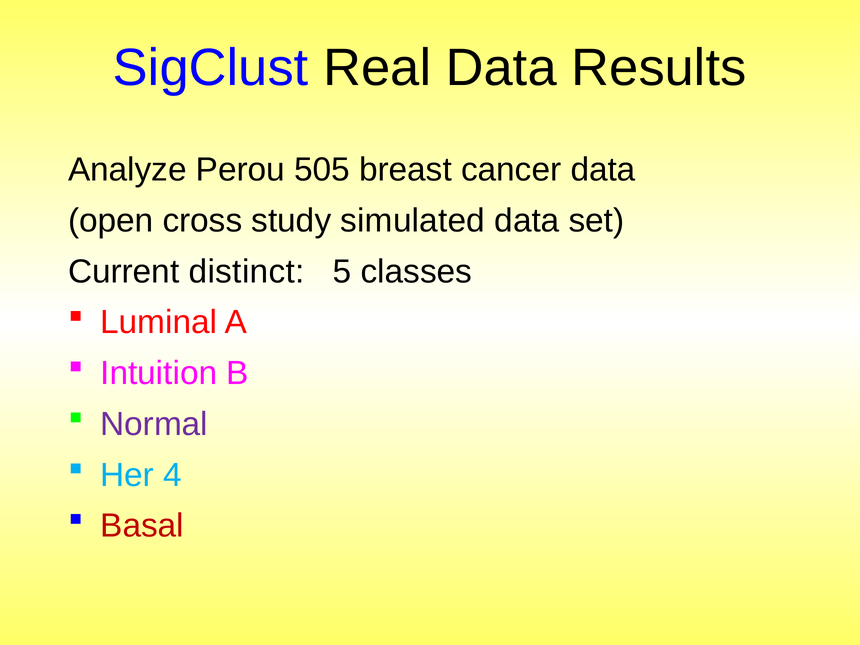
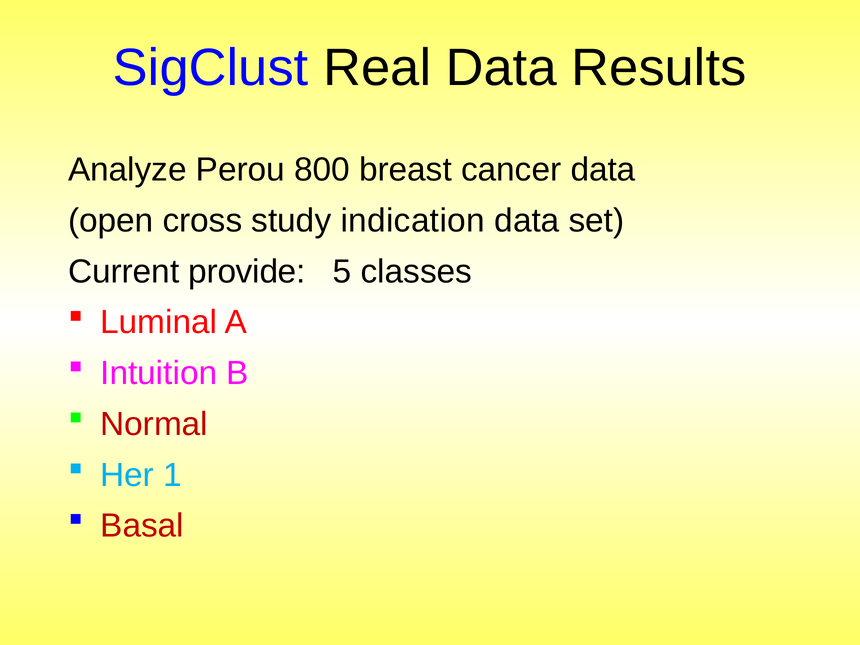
505: 505 -> 800 (322, 170)
simulated: simulated -> indication (413, 221)
distinct: distinct -> provide (247, 272)
Normal colour: purple -> red (154, 424)
4: 4 -> 1 (173, 475)
